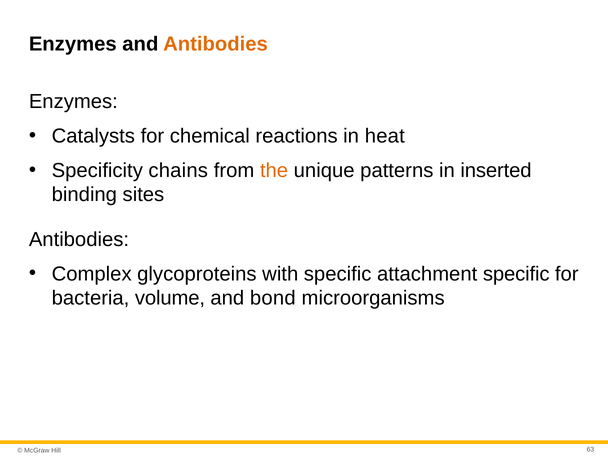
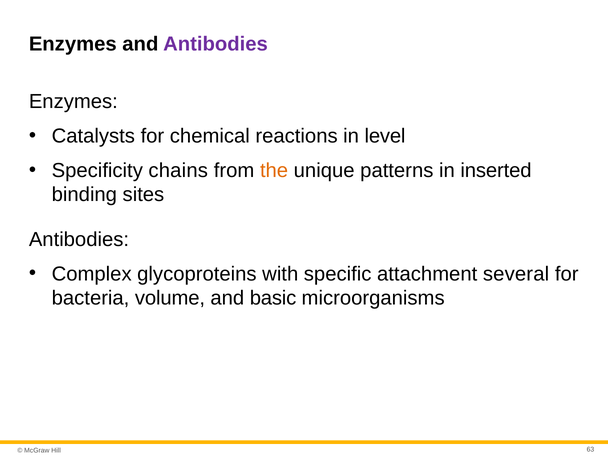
Antibodies colour: orange -> purple (216, 44)
heat: heat -> level (385, 136)
attachment specific: specific -> several (516, 274)
bond: bond -> basic (273, 298)
